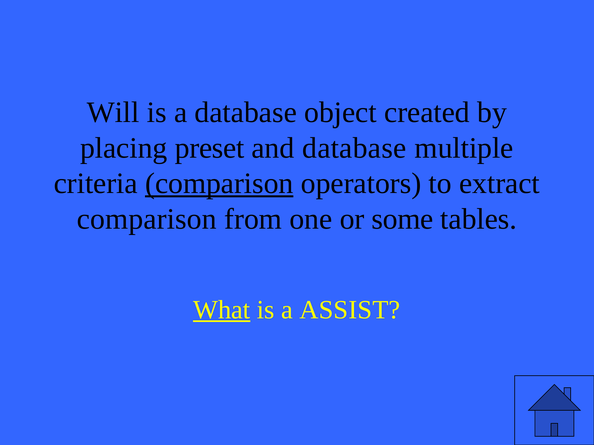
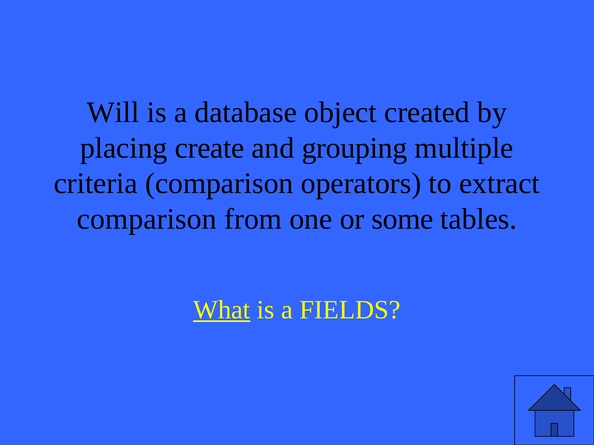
preset: preset -> create (210, 148)
and database: database -> grouping (355, 148)
comparison underline: present -> none (219, 184)
ASSIST: ASSIST -> FIELDS (350, 310)
